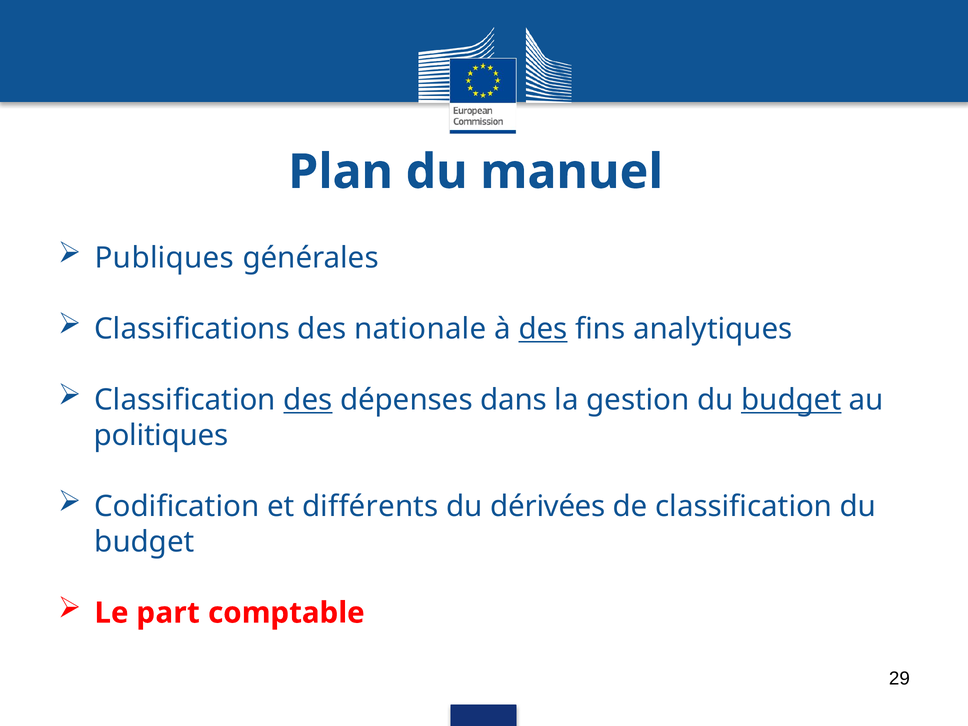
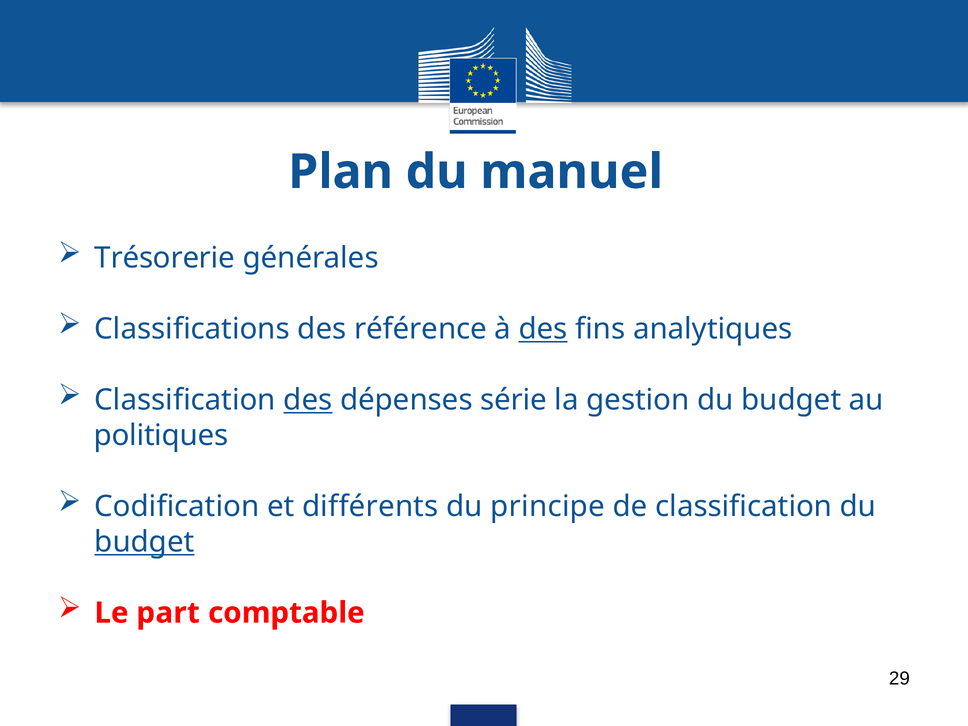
Publiques: Publiques -> Trésorerie (165, 258)
nationale: nationale -> référence (421, 329)
dans: dans -> série (514, 400)
budget underline: present -> none (791, 400)
dérivées: dérivées -> principe (548, 506)
budget underline: none -> present (144, 542)
